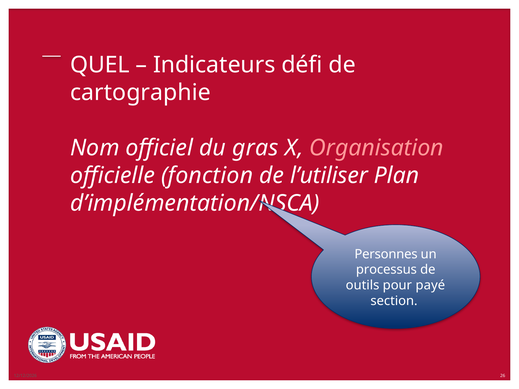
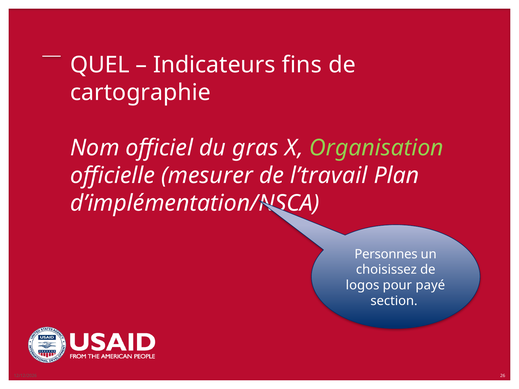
défi: défi -> fins (302, 65)
Organisation colour: pink -> light green (376, 148)
fonction: fonction -> mesurer (207, 176)
l’utiliser: l’utiliser -> l’travail (329, 176)
processus: processus -> choisissez (386, 270)
outils: outils -> logos (363, 285)
